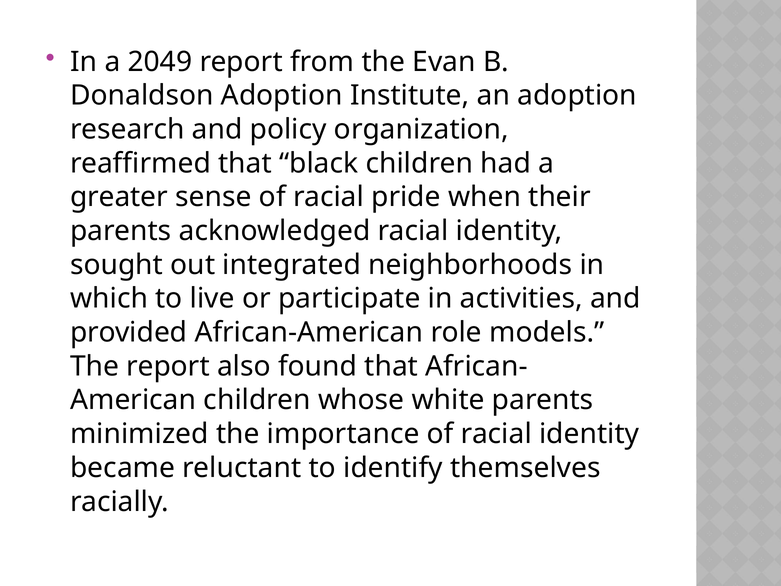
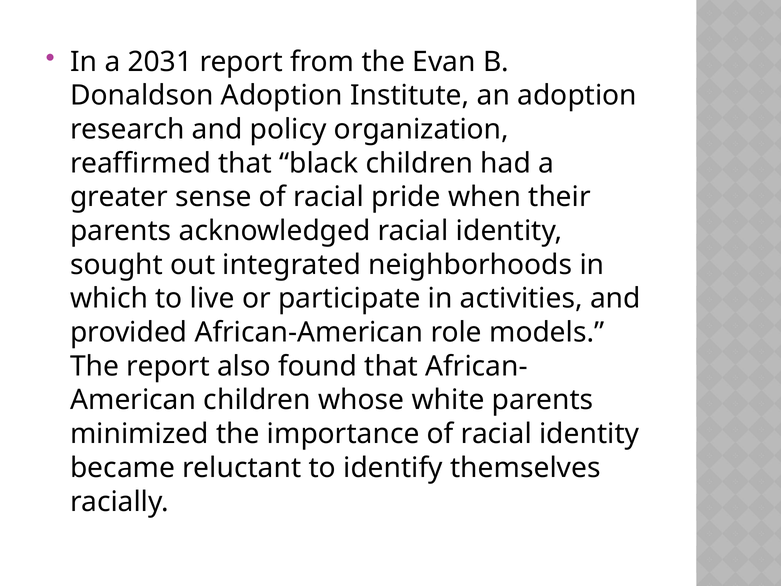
2049: 2049 -> 2031 (160, 62)
